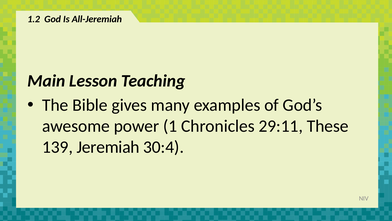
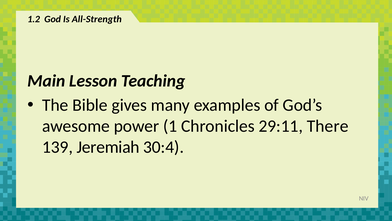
All-Jeremiah: All-Jeremiah -> All-Strength (97, 19)
These: These -> There (328, 126)
